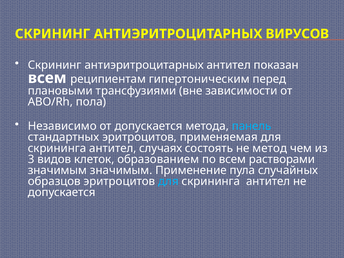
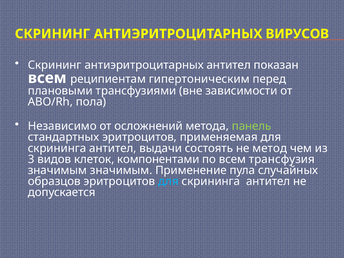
от допускается: допускается -> осложнений (149, 126)
панель colour: light blue -> light green (252, 126)
случаях: случаях -> выдачи (161, 148)
образованием: образованием -> компонентами (158, 159)
растворами: растворами -> трансфузия (282, 159)
